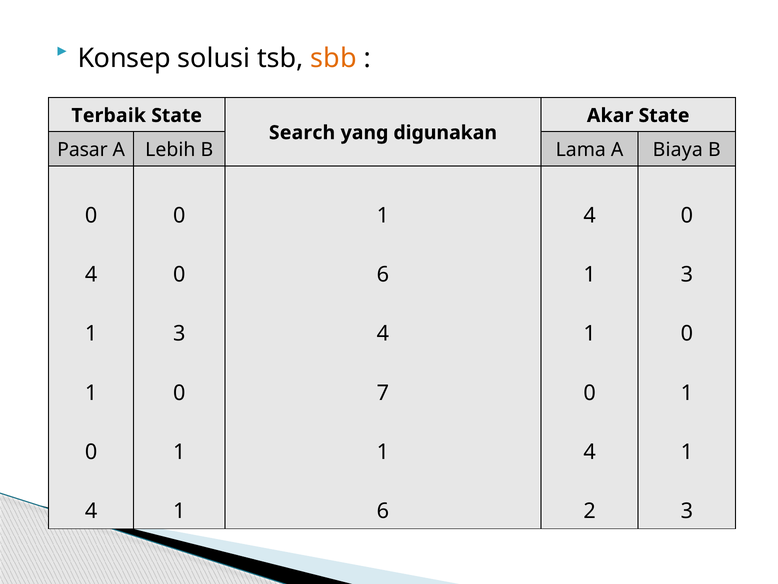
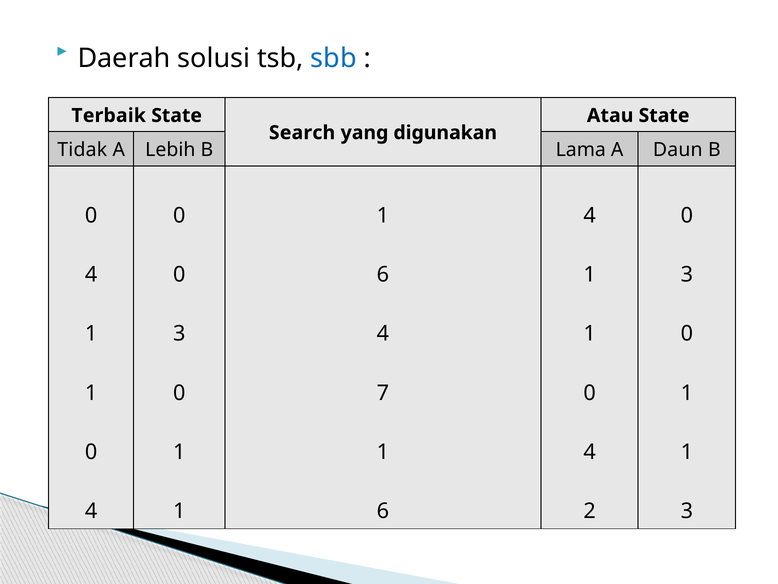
Konsep: Konsep -> Daerah (124, 58)
sbb colour: orange -> blue (334, 58)
Akar: Akar -> Atau (610, 115)
Pasar: Pasar -> Tidak (82, 150)
Biaya: Biaya -> Daun (678, 150)
